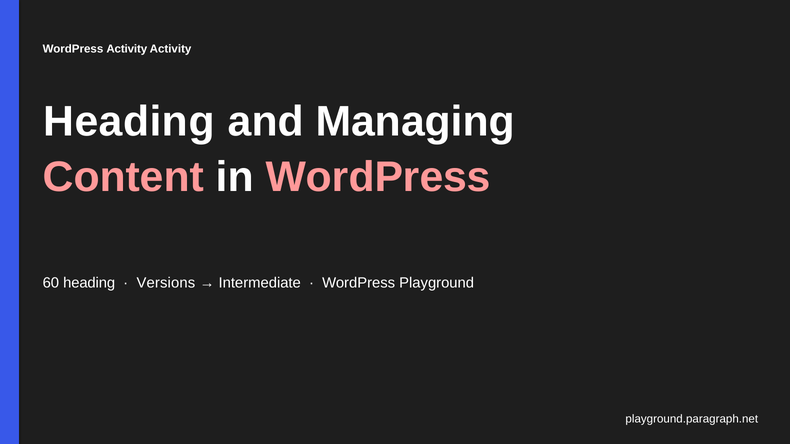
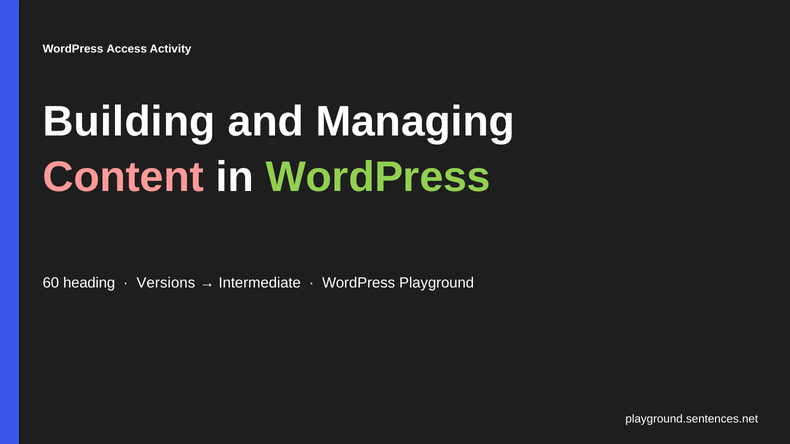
WordPress Activity: Activity -> Access (127, 49)
Heading: Heading -> Building (129, 122)
WordPress colour: pink -> light green (378, 177)
playground.paragraph.net: playground.paragraph.net -> playground.sentences.net (692, 419)
